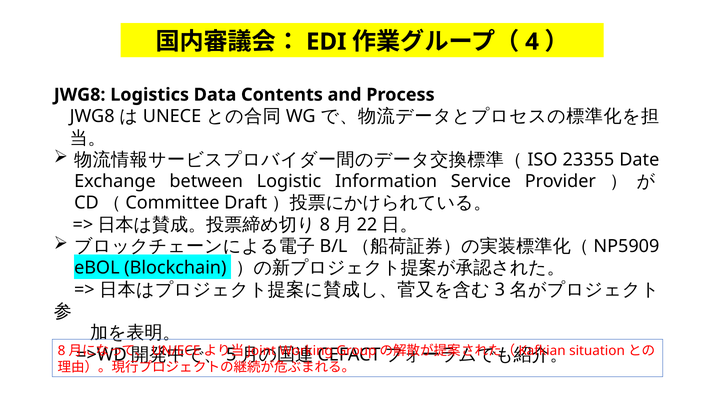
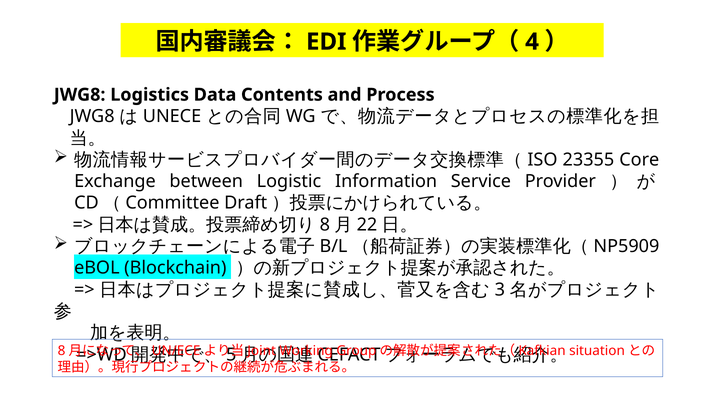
Date: Date -> Core (639, 160)
